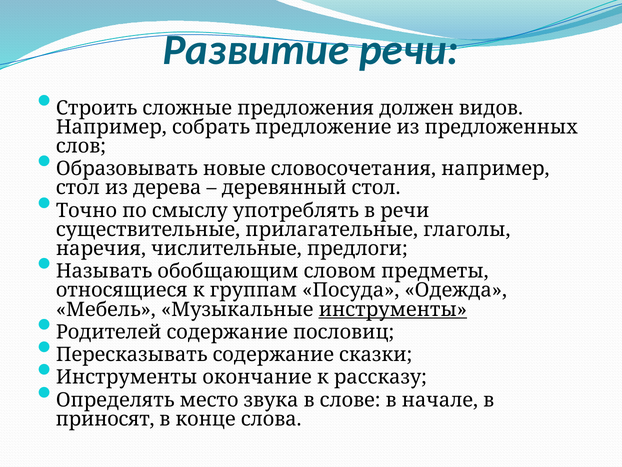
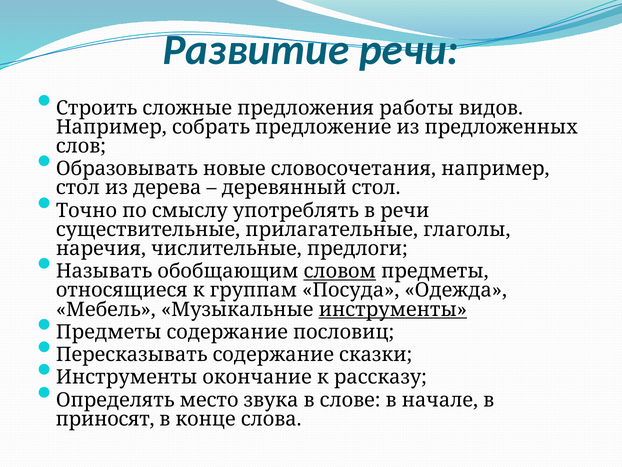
должен: должен -> работы (416, 108)
словом underline: none -> present (340, 271)
Родителей: Родителей -> Предметы (109, 332)
